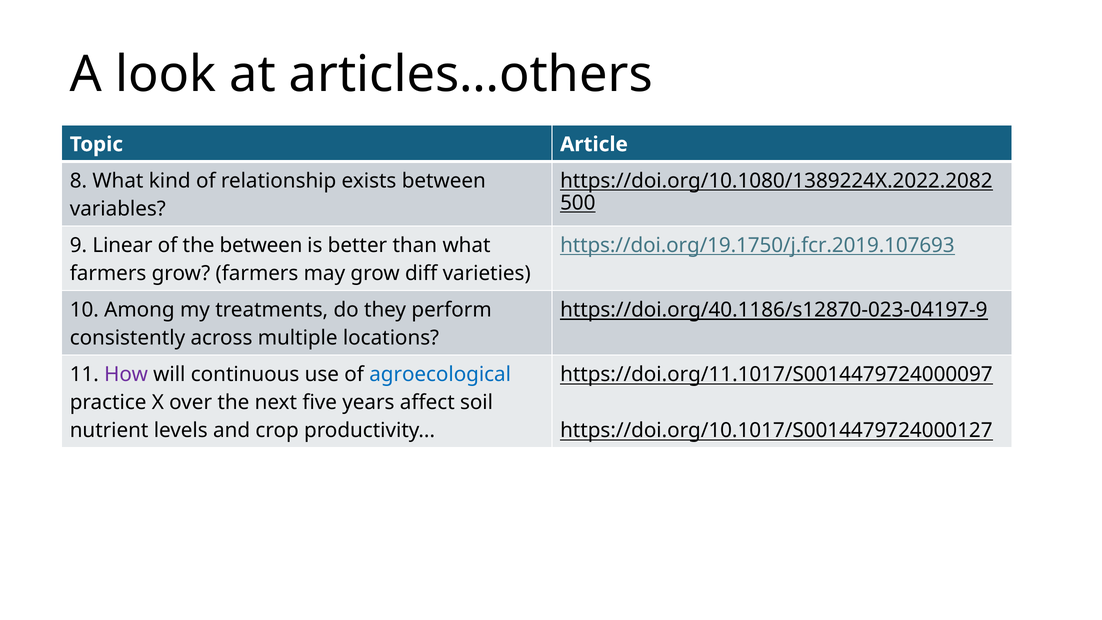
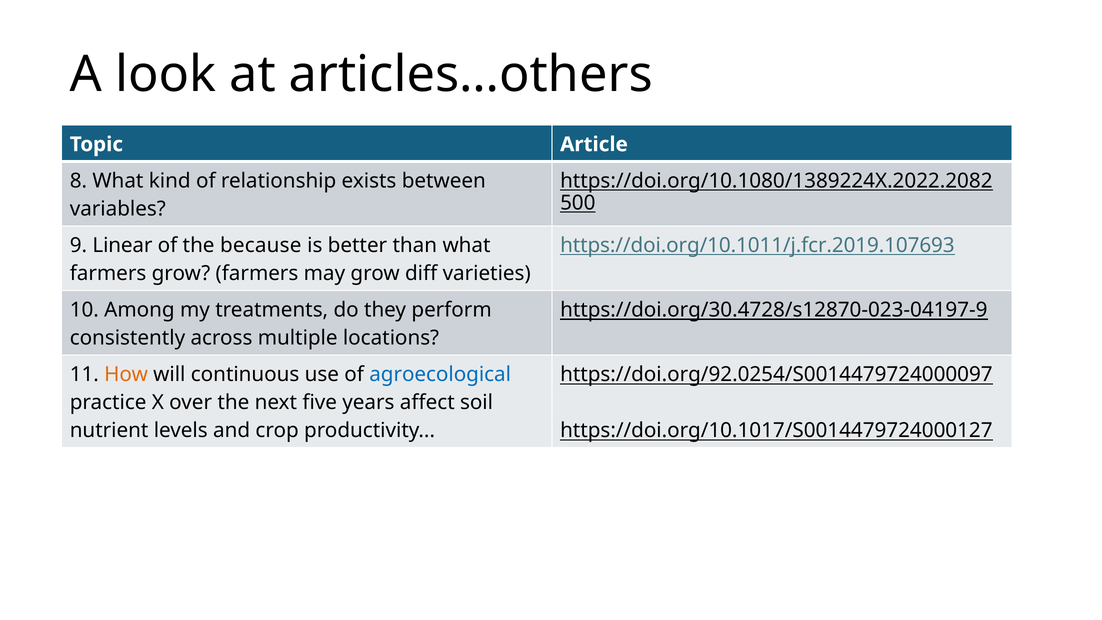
the between: between -> because (261, 245)
https://doi.org/19.1750/j.fcr.2019.107693: https://doi.org/19.1750/j.fcr.2019.107693 -> https://doi.org/10.1011/j.fcr.2019.107693 (757, 245)
https://doi.org/40.1186/s12870-023-04197-9: https://doi.org/40.1186/s12870-023-04197-9 -> https://doi.org/30.4728/s12870-023-04197-9 (774, 310)
How colour: purple -> orange (126, 374)
https://doi.org/11.1017/S0014479724000097: https://doi.org/11.1017/S0014479724000097 -> https://doi.org/92.0254/S0014479724000097 (776, 374)
